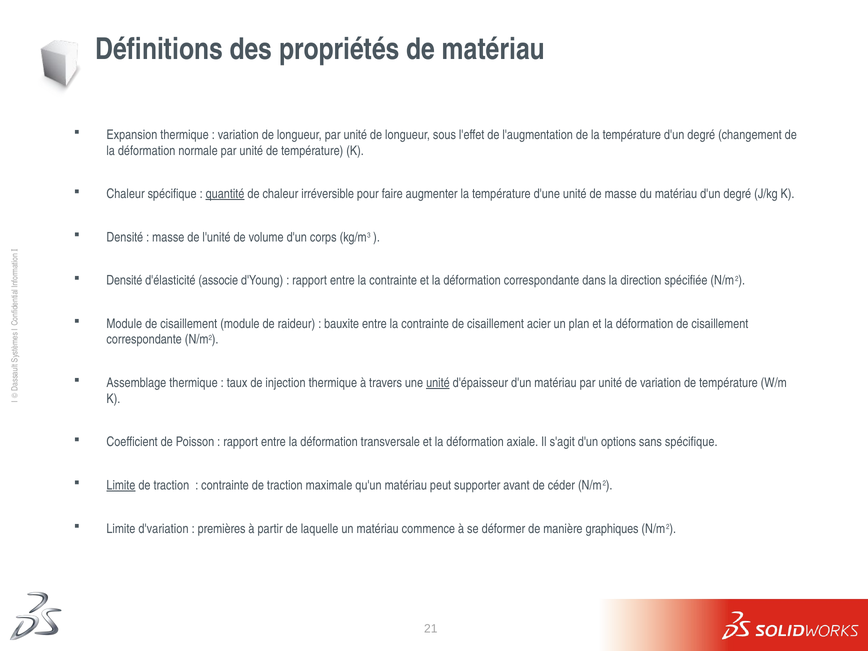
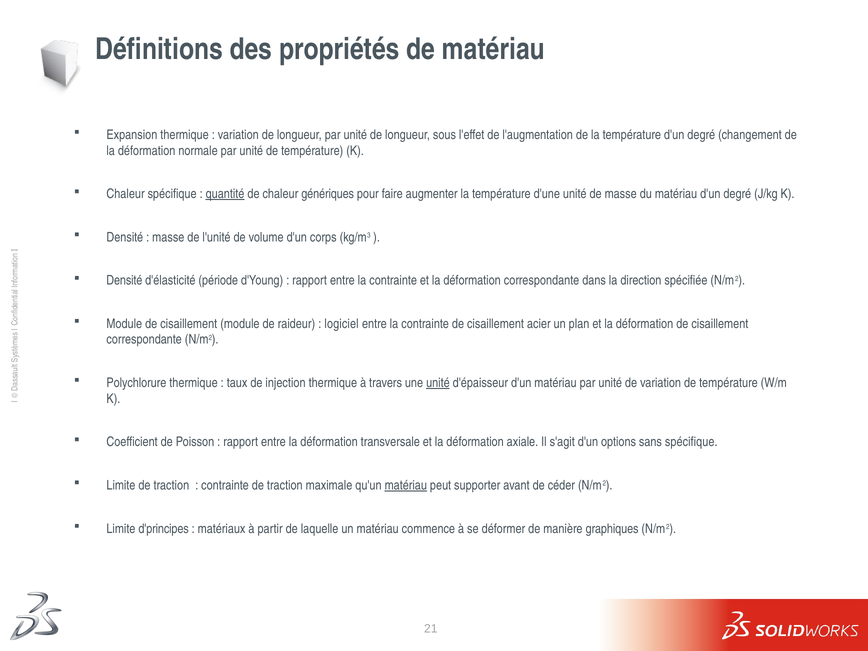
irréversible: irréversible -> génériques (328, 194)
associe: associe -> période (218, 280)
bauxite: bauxite -> logiciel (342, 324)
Assemblage: Assemblage -> Polychlorure (136, 383)
Limite underline: present -> none (121, 485)
matériau underline: none -> present (406, 485)
d'variation: d'variation -> d'principes (164, 529)
premières: premières -> matériaux (222, 529)
